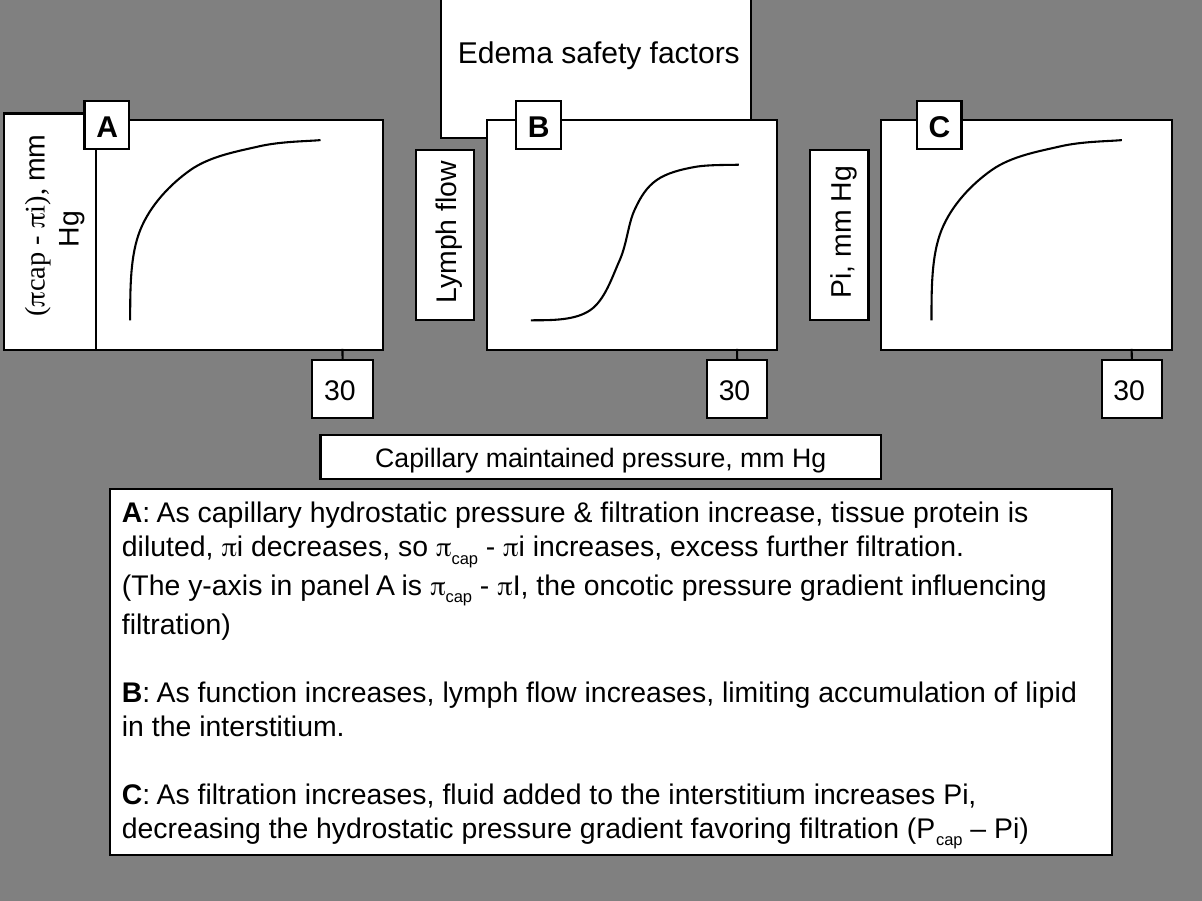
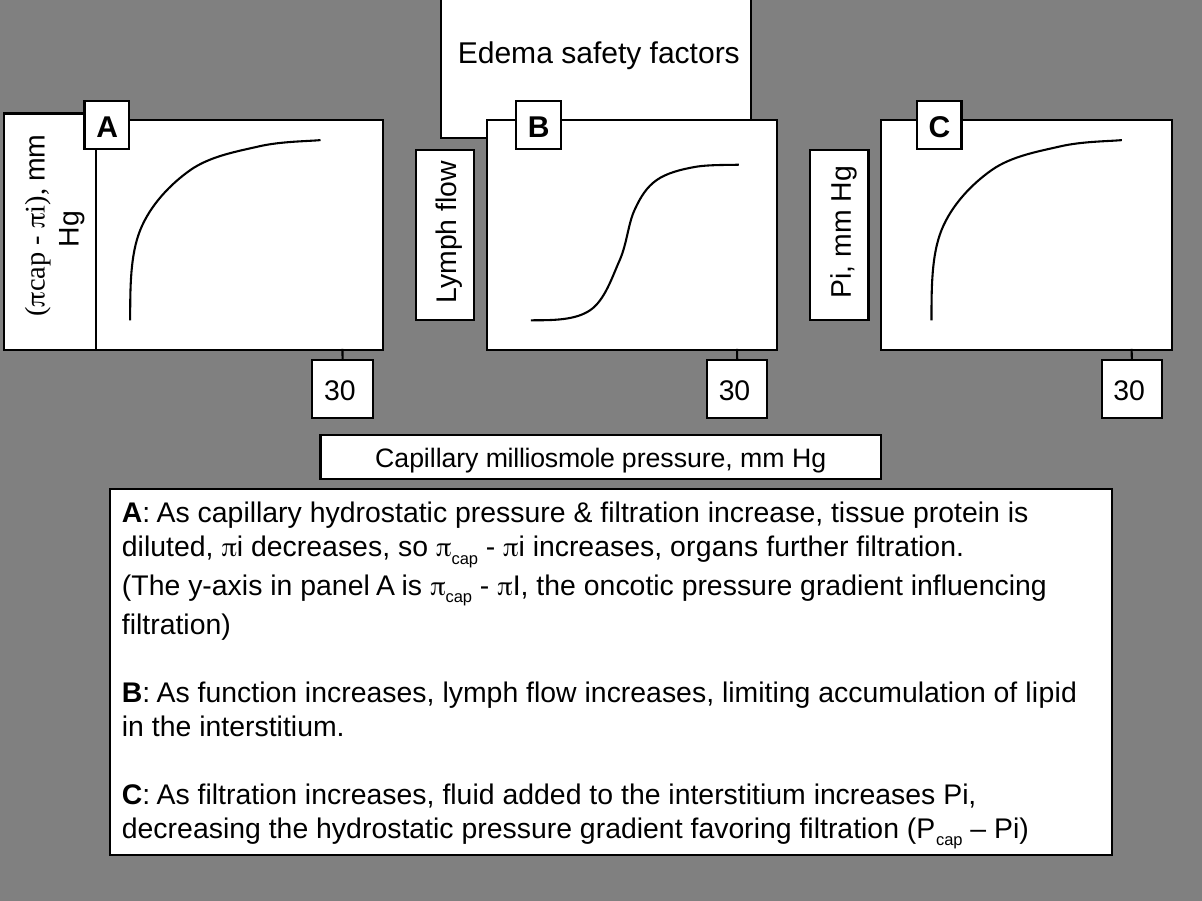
maintained: maintained -> milliosmole (550, 459)
excess: excess -> organs (714, 548)
